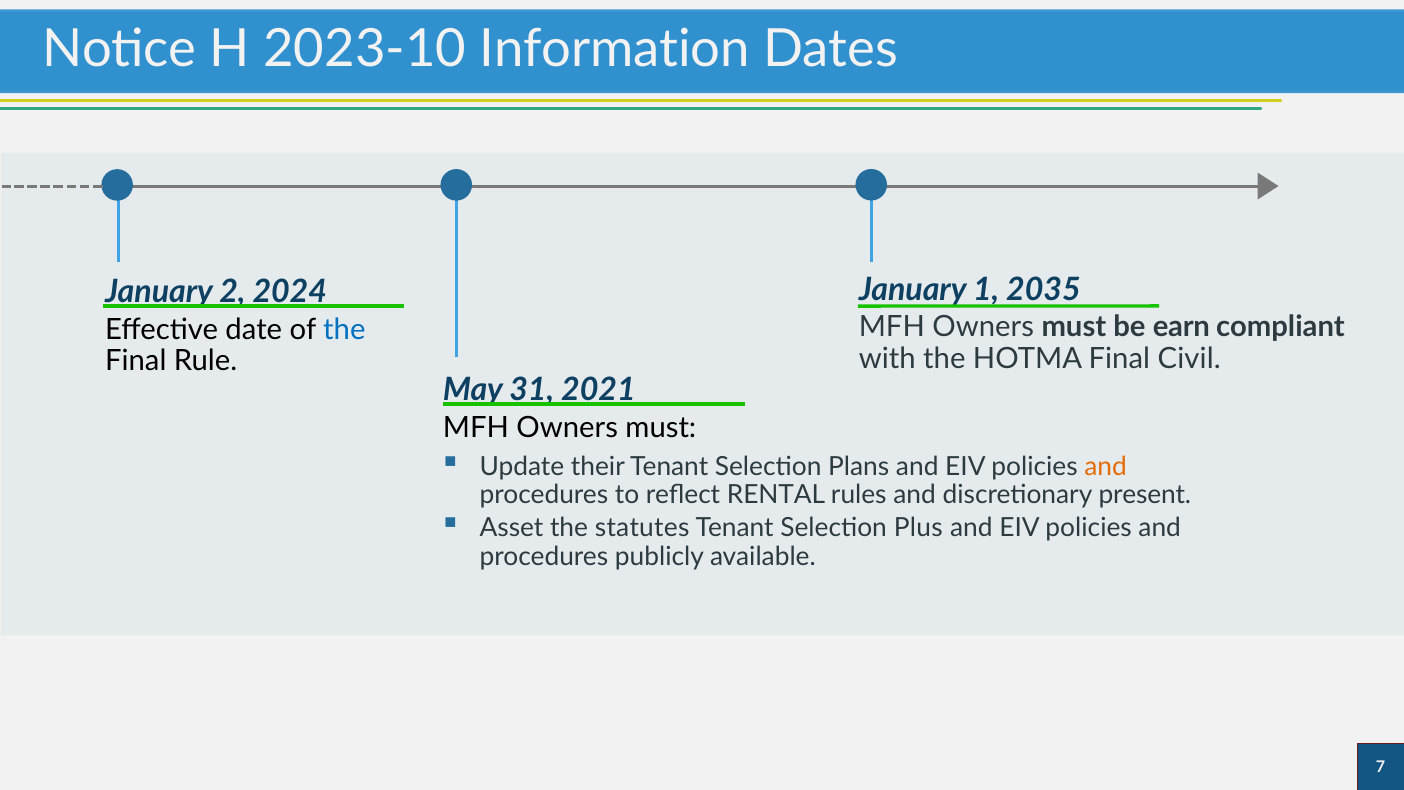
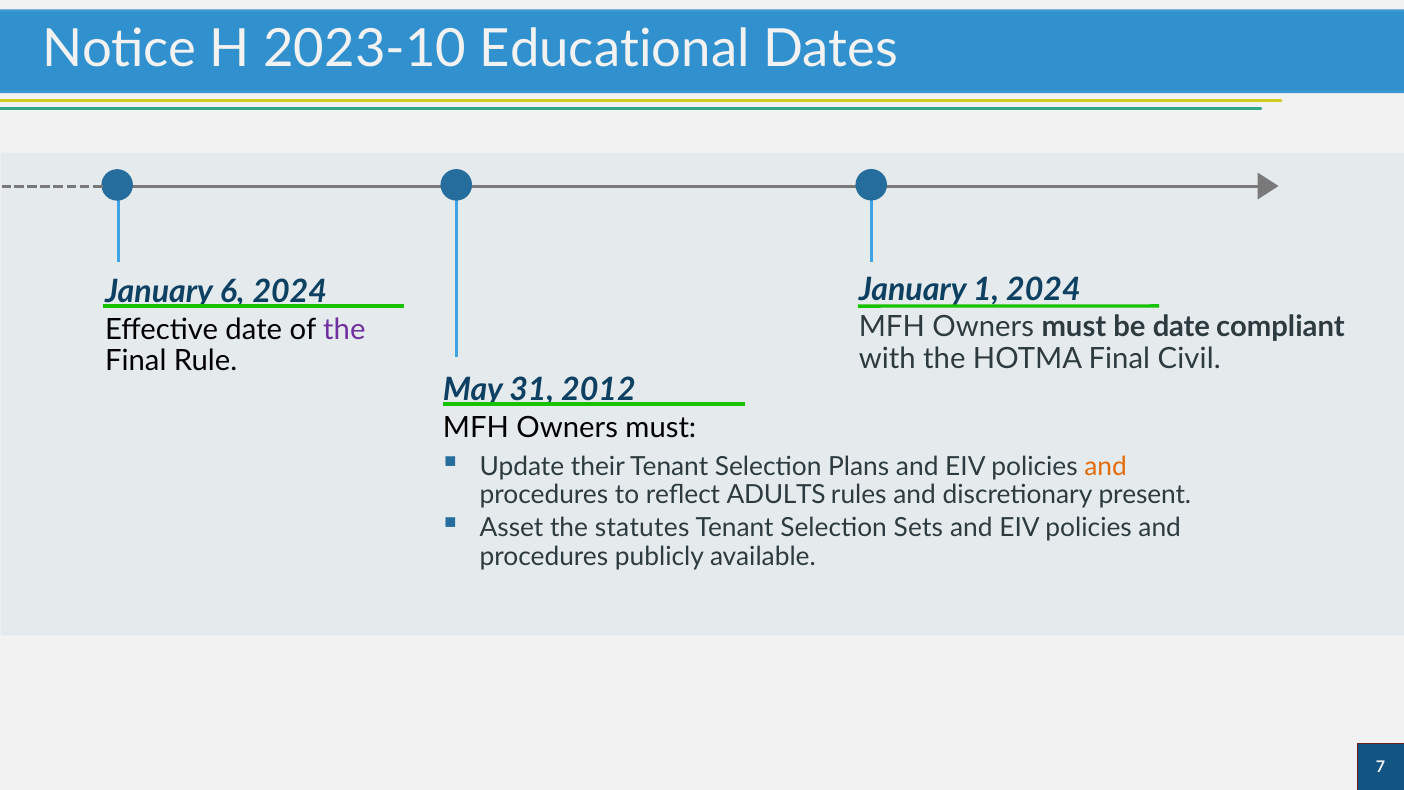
Information: Information -> Educational (615, 49)
1 2035: 2035 -> 2024 (1043, 289)
2: 2 -> 6 (232, 292)
be earn: earn -> date (1181, 327)
the colour: blue -> purple (344, 329)
2021: 2021 -> 2012 (598, 390)
RENTAL: RENTAL -> ADULTS (776, 495)
Plus: Plus -> Sets (918, 528)
